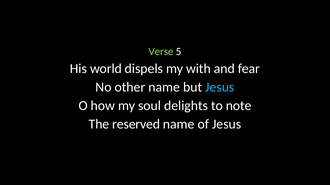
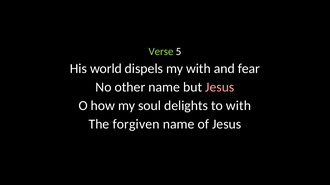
Jesus colour: light blue -> pink (220, 87)
to note: note -> with (239, 106)
reserved: reserved -> forgiven (136, 125)
